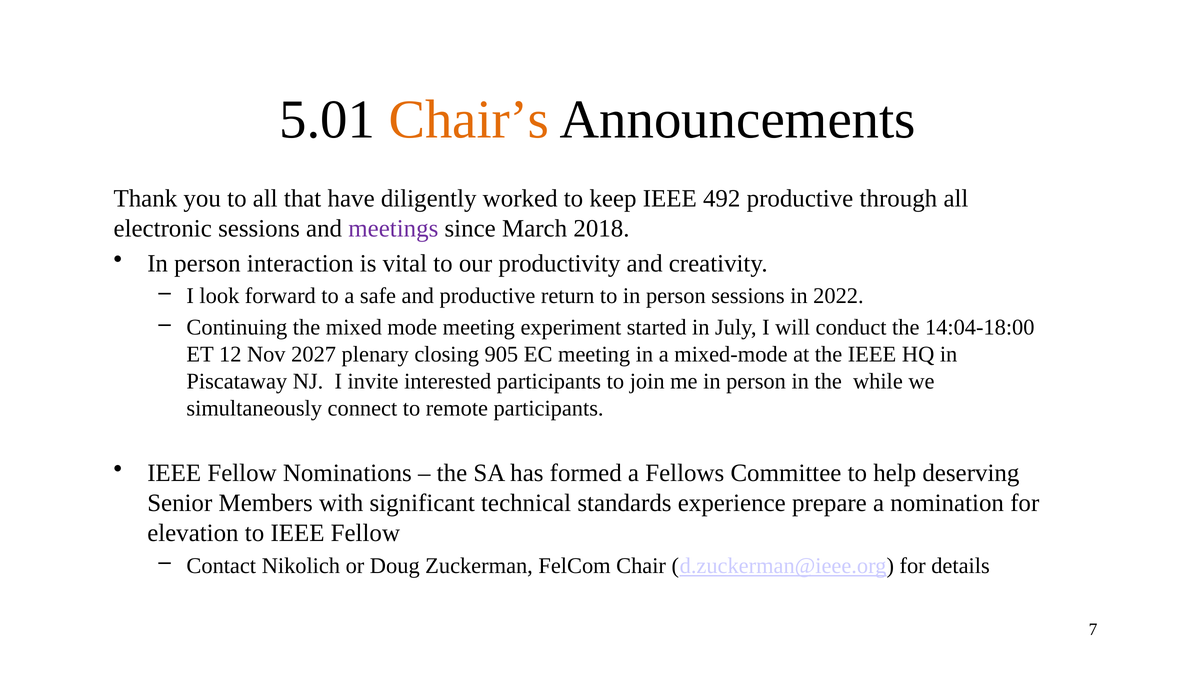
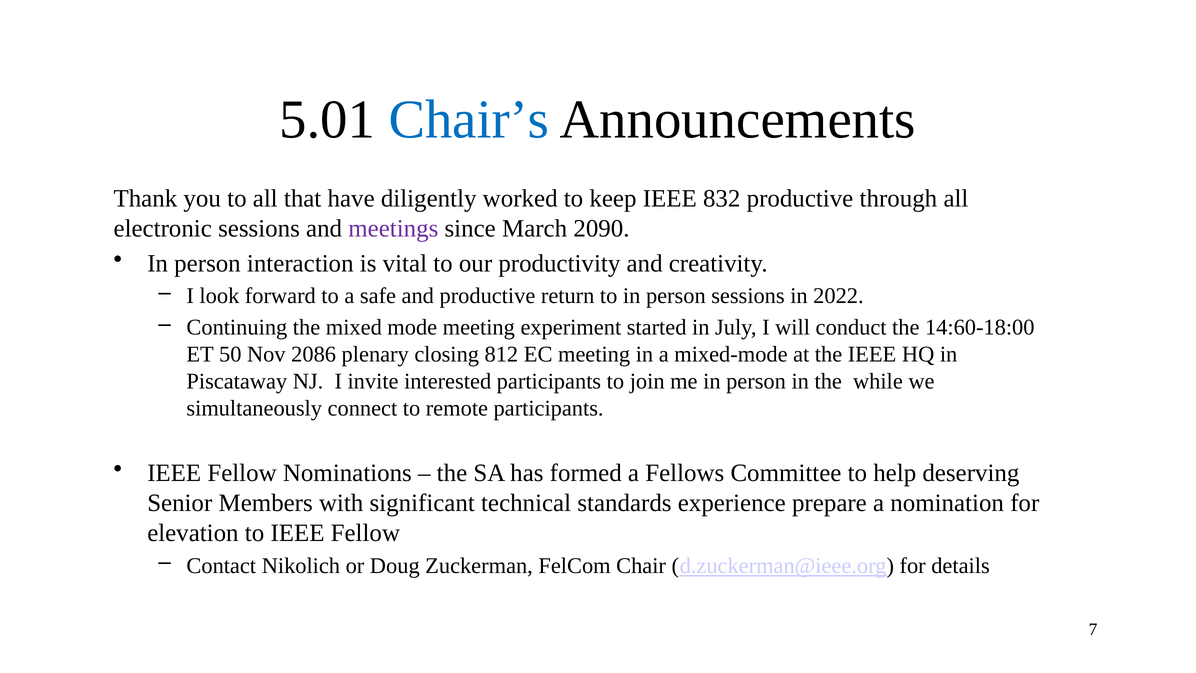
Chair’s colour: orange -> blue (469, 120)
492: 492 -> 832 (722, 198)
2018: 2018 -> 2090 (601, 228)
14:04-18:00: 14:04-18:00 -> 14:60-18:00 (980, 327)
12: 12 -> 50 (230, 354)
2027: 2027 -> 2086 (314, 354)
905: 905 -> 812 (501, 354)
